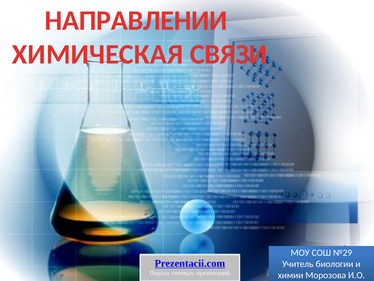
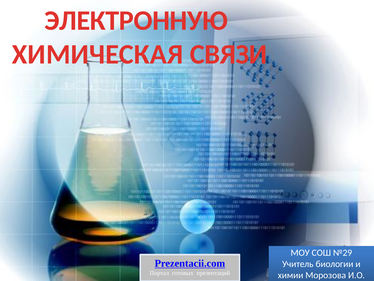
НАПРАВЛЕНИИ: НАПРАВЛЕНИИ -> ЭЛЕКТРОННУЮ (136, 21)
